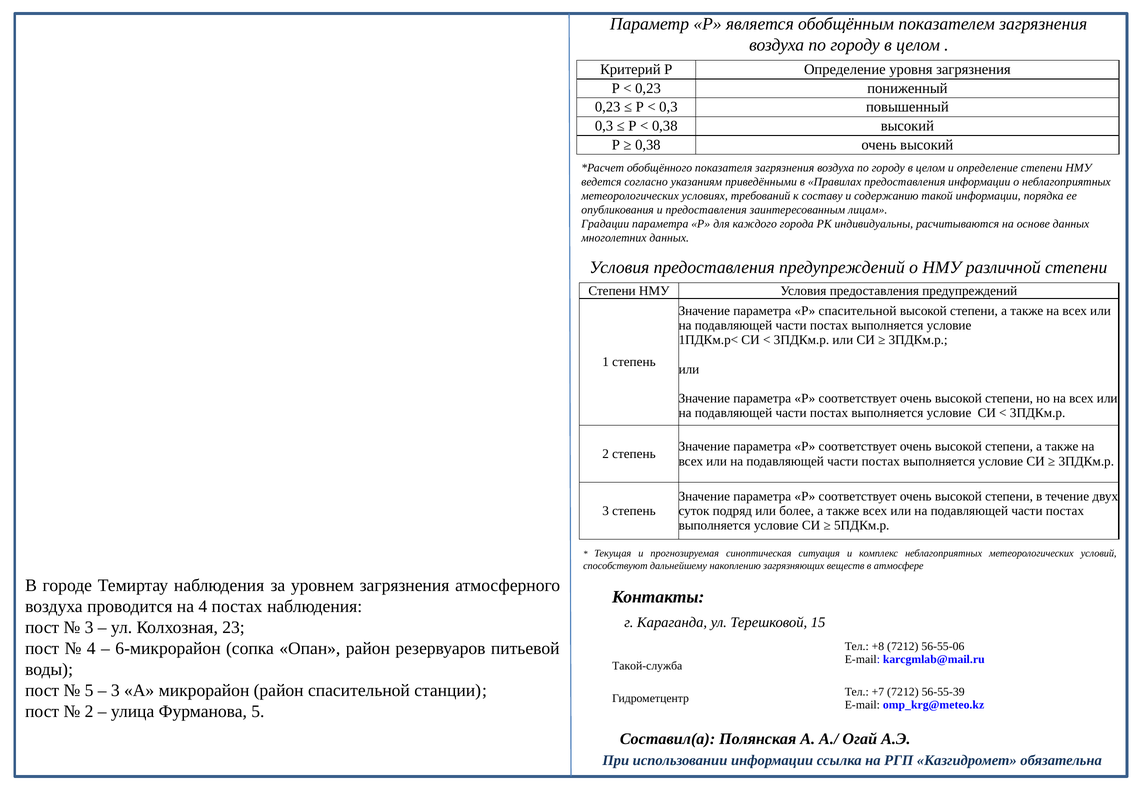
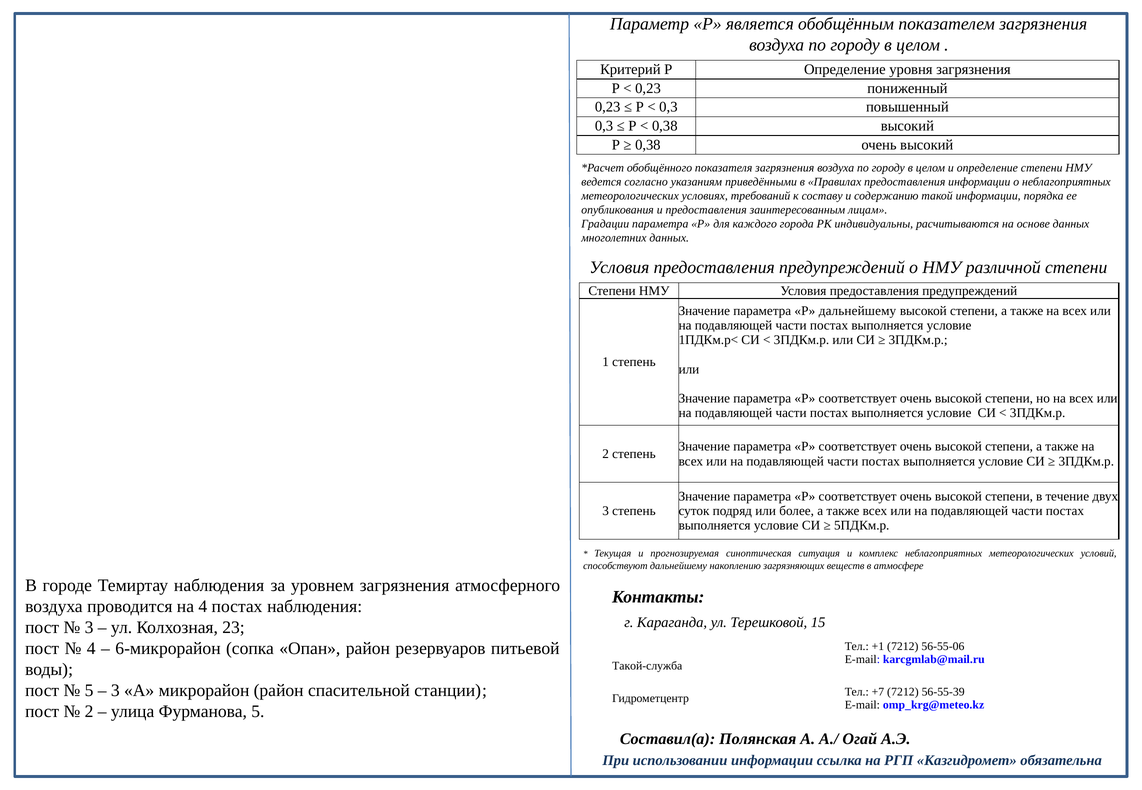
Р спасительной: спасительной -> дальнейшему (858, 311)
+8: +8 -> +1 (878, 647)
